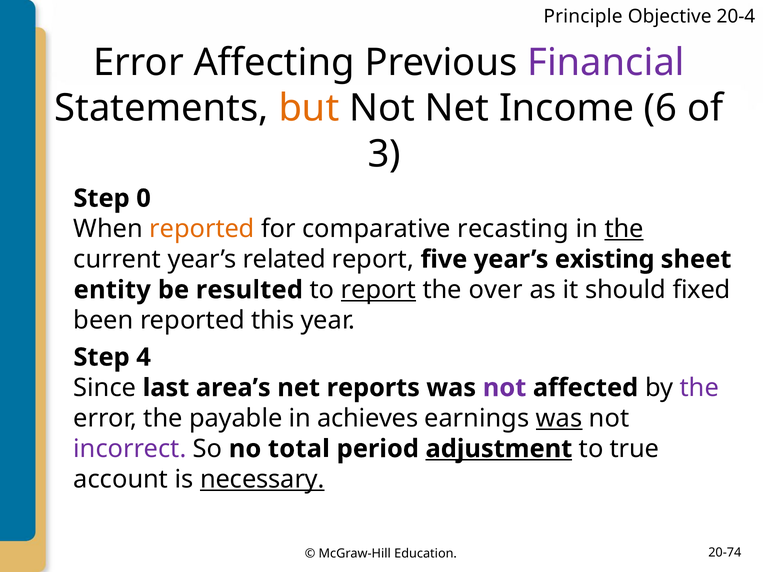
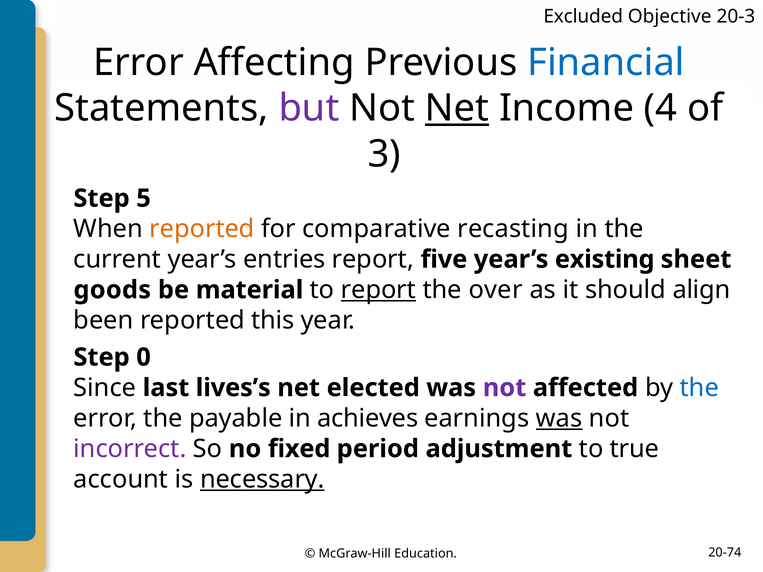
Principle: Principle -> Excluded (583, 16)
20-4: 20-4 -> 20-3 (736, 16)
Financial colour: purple -> blue (606, 63)
but colour: orange -> purple (309, 108)
Net underline: none -> present (457, 108)
6: 6 -> 4 (661, 108)
0: 0 -> 5 (144, 198)
the underline: present -> none (624, 229)
related: related -> entries (284, 259)
entity: entity -> goods (112, 290)
resulted: resulted -> material (249, 290)
fixed: fixed -> align (701, 290)
4: 4 -> 0 (144, 357)
area’s: area’s -> lives’s (233, 388)
reports: reports -> elected (373, 388)
the colour: purple -> blue (699, 388)
total: total -> fixed (299, 449)
adjustment underline: present -> none (499, 449)
